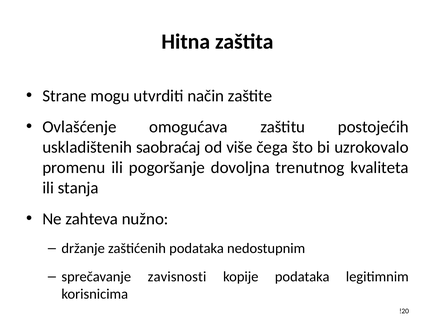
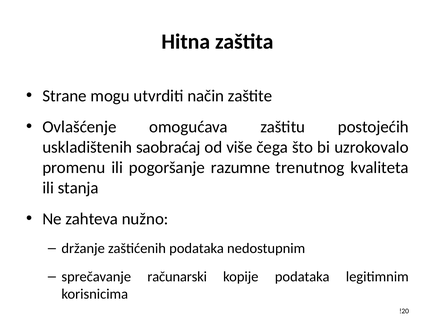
dovoljna: dovoljna -> razumne (240, 168)
zavisnosti: zavisnosti -> računarski (177, 277)
